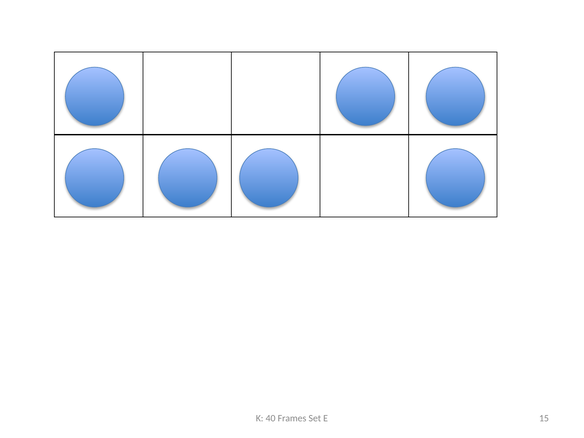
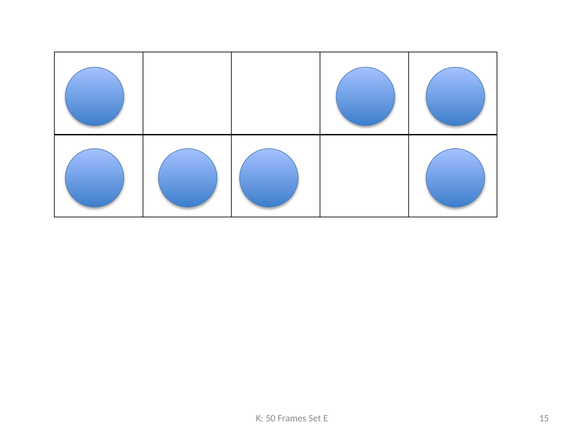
40: 40 -> 50 (271, 418)
